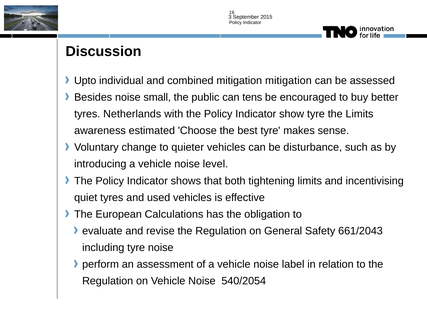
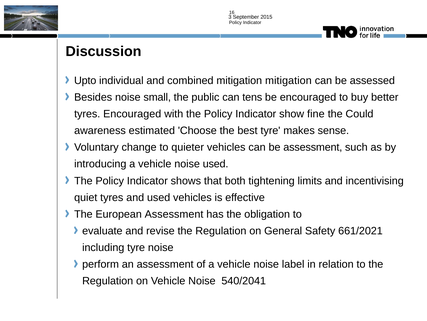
tyres Netherlands: Netherlands -> Encouraged (132, 114)
show tyre: tyre -> fine (316, 114)
the Limits: Limits -> Could (359, 114)
be disturbance: disturbance -> assessment (313, 147)
noise level: level -> used (216, 164)
European Calculations: Calculations -> Assessment (174, 214)
661/2043: 661/2043 -> 661/2021 (360, 230)
540/2054: 540/2054 -> 540/2041 (244, 280)
